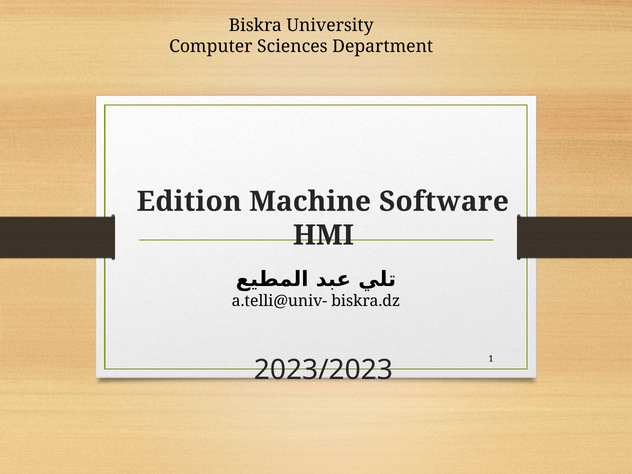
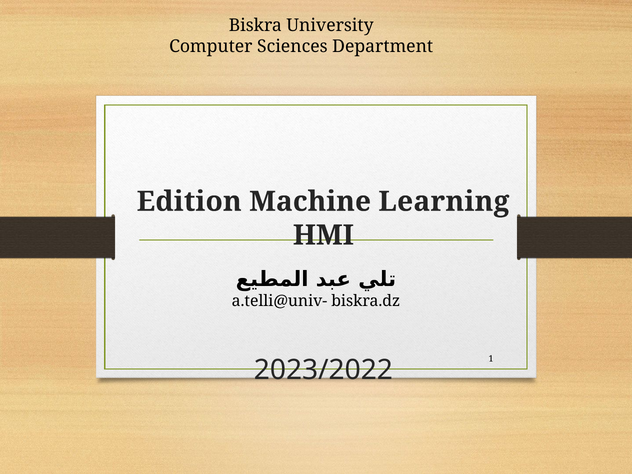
Software: Software -> Learning (444, 202)
2023/2023: 2023/2023 -> 2023/2022 (323, 370)
